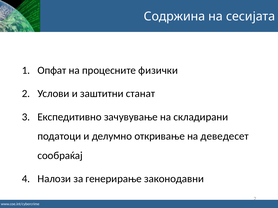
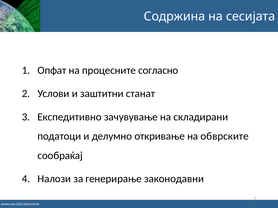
физички: физички -> согласно (158, 71)
деведесет: деведесет -> обврските (225, 137)
